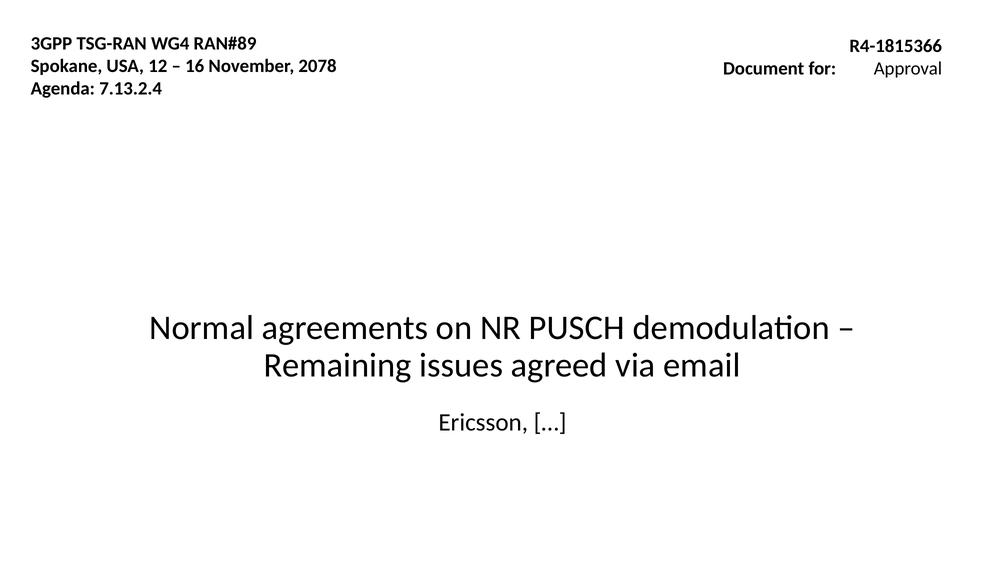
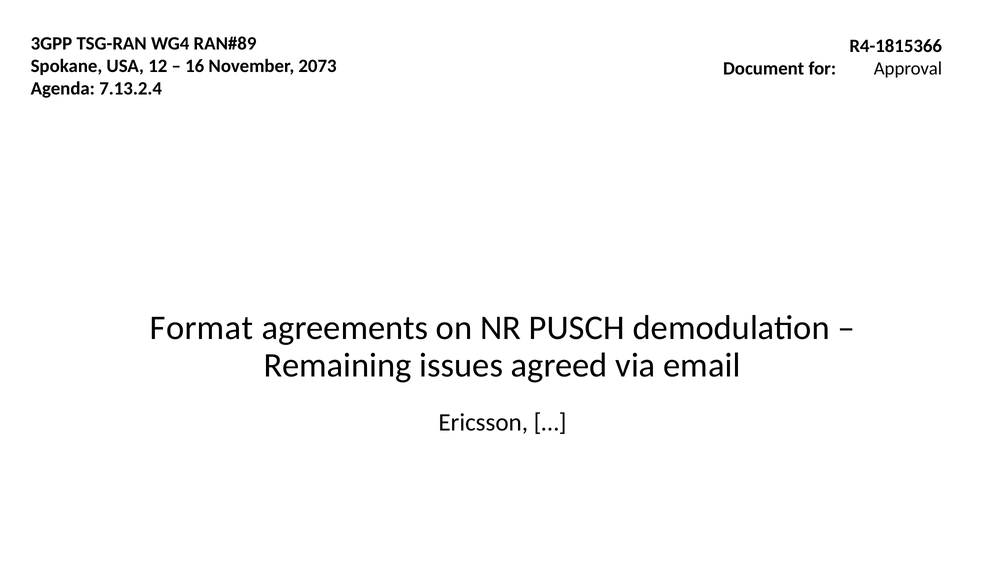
2078: 2078 -> 2073 (318, 66)
Normal: Normal -> Format (202, 328)
